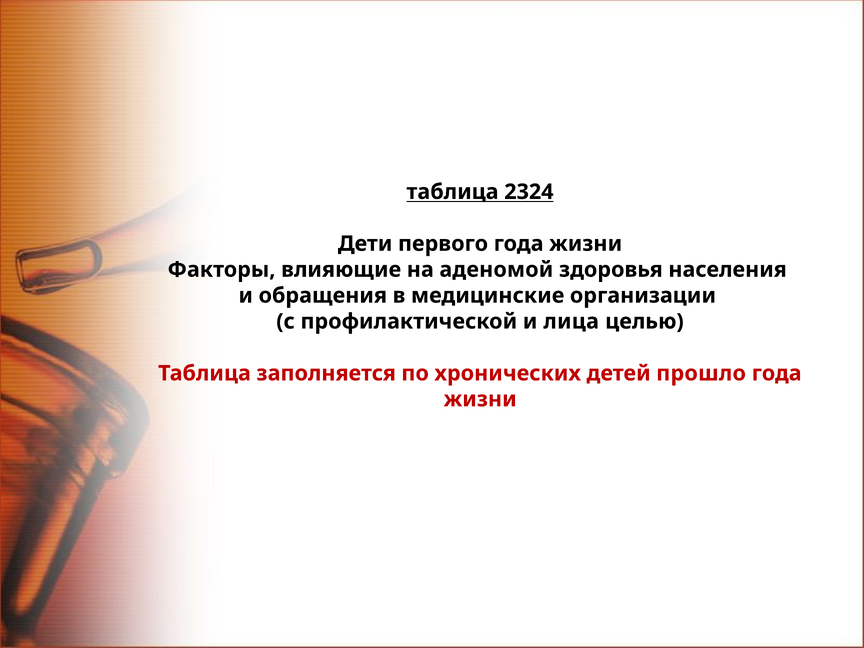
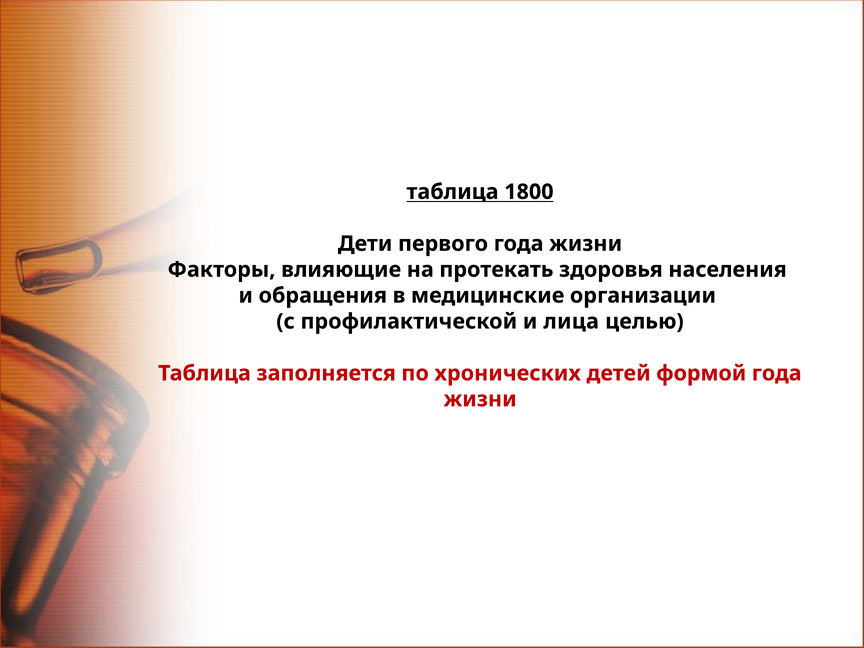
2324: 2324 -> 1800 (529, 192)
аденомой: аденомой -> протекать (496, 270)
прошло: прошло -> формой (701, 373)
